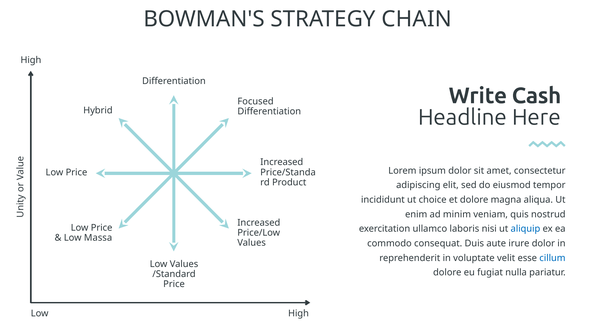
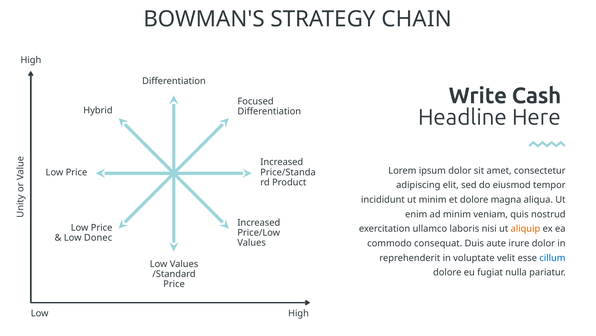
ut choice: choice -> minim (433, 199)
aliquip colour: blue -> orange (525, 228)
Massa: Massa -> Donec (98, 237)
